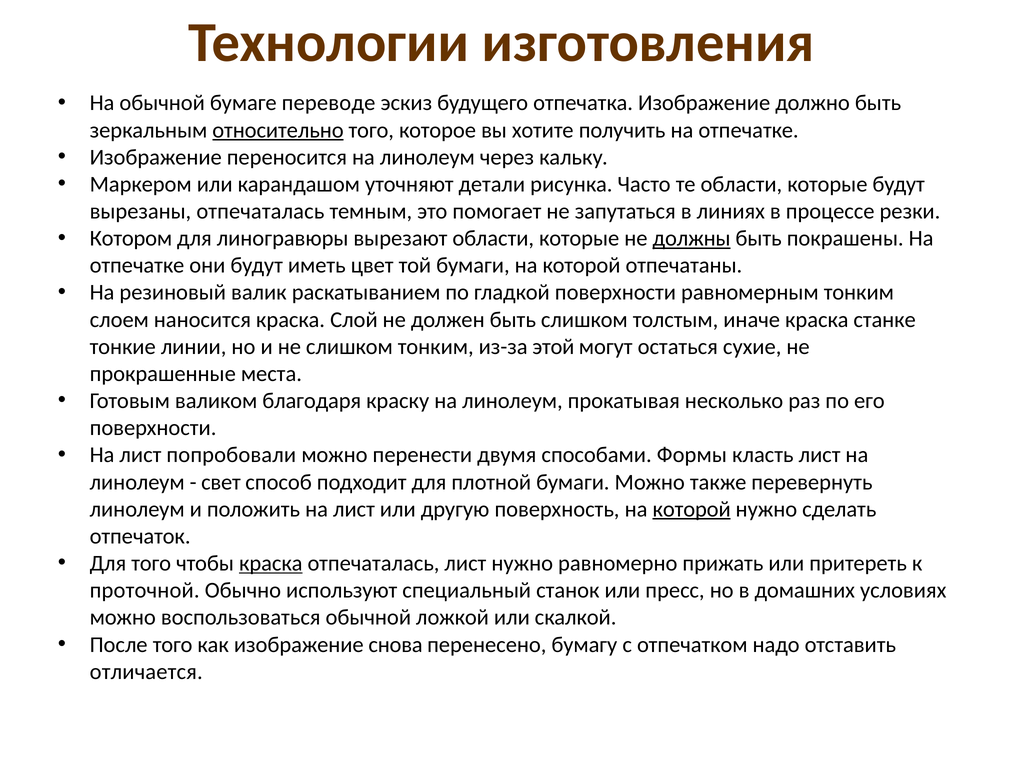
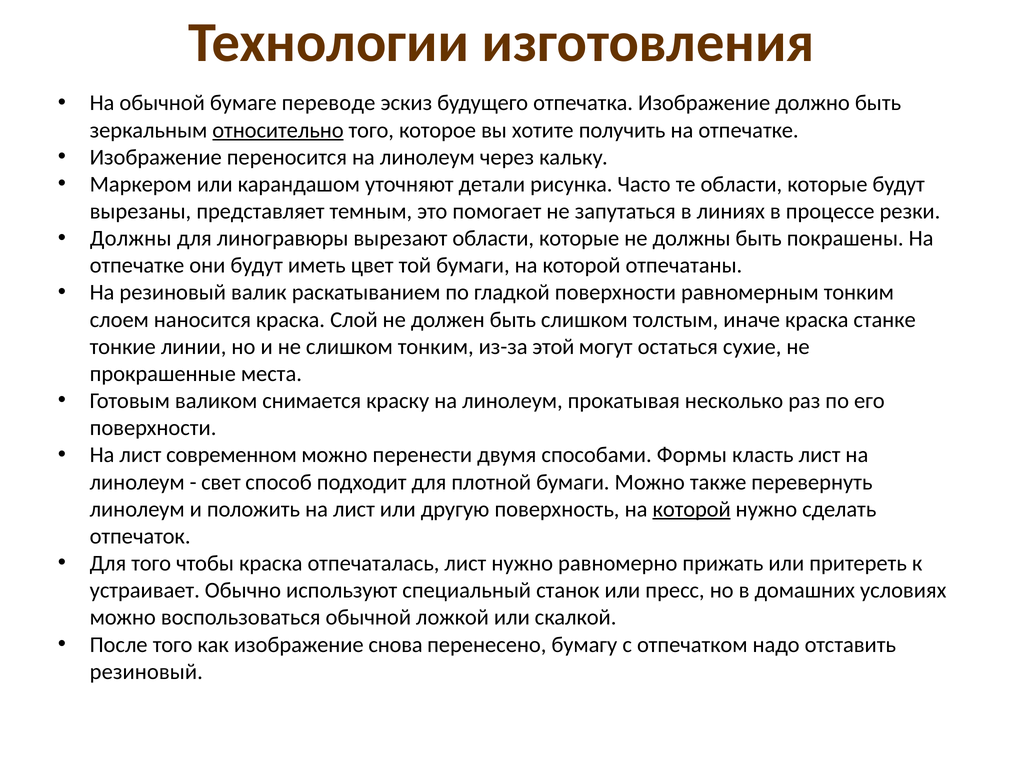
вырезаны отпечаталась: отпечаталась -> представляет (260, 211)
Котором: Котором -> Должны (131, 238)
должны underline: present -> none (692, 238)
благодаря: благодаря -> снимается (312, 401)
попробовали: попробовали -> современном (231, 455)
краска underline: present -> none (271, 563)
проточной: проточной -> устраивает (145, 590)
отличается: отличается -> резиновый (146, 672)
